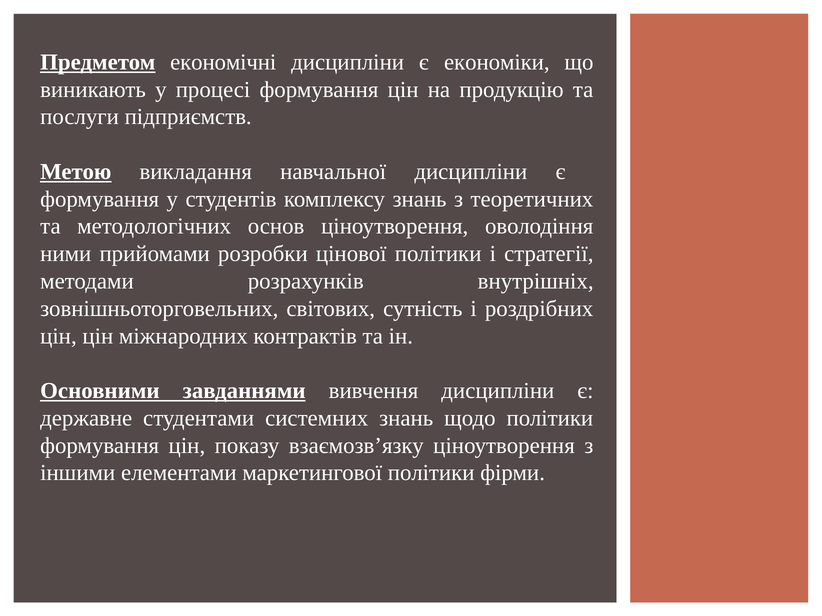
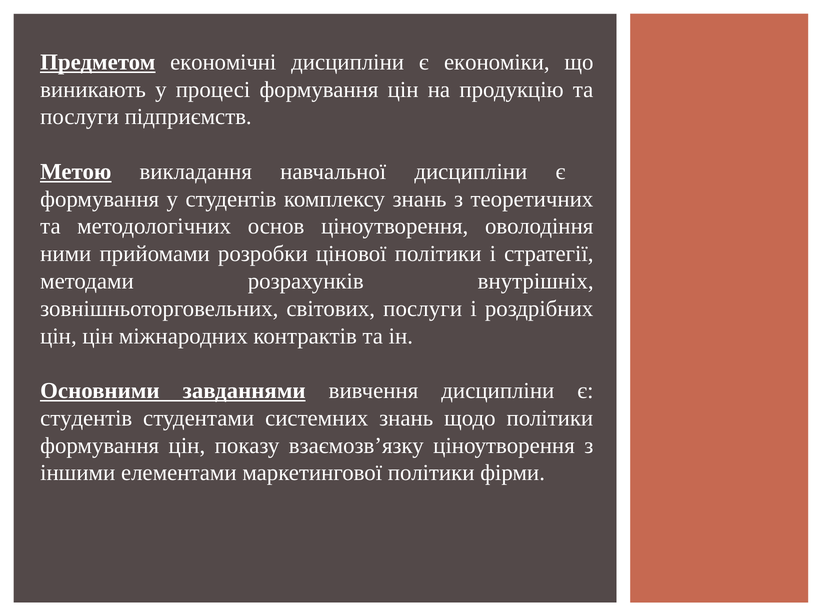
світових сутність: сутність -> послуги (423, 309)
державне: державне -> студентів (86, 419)
